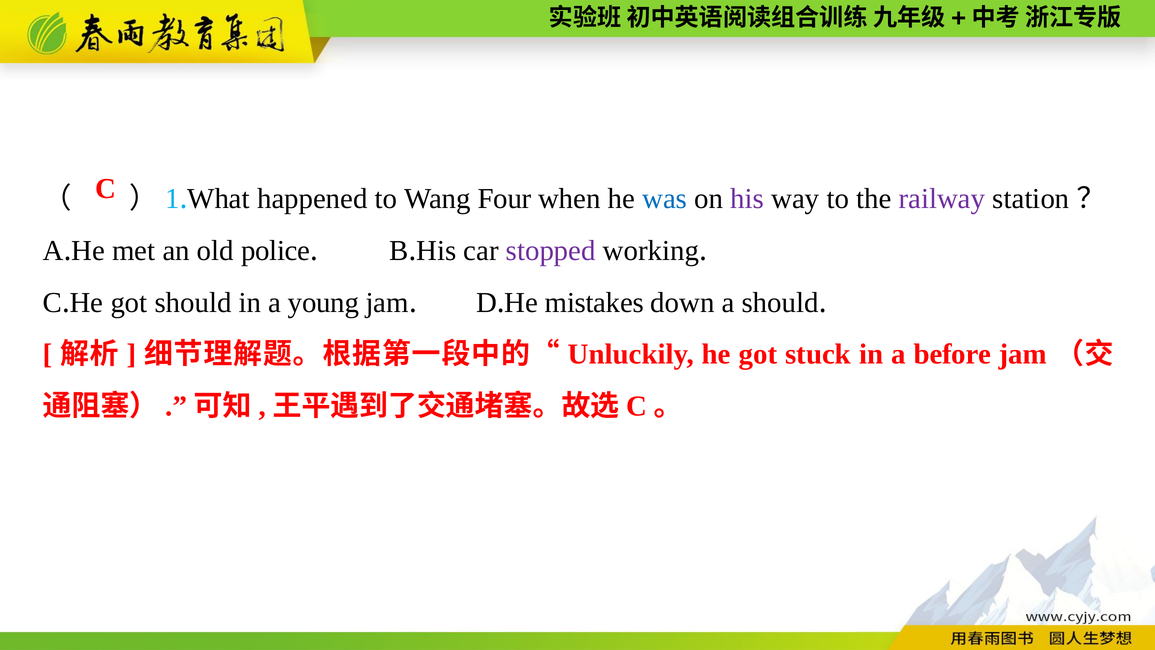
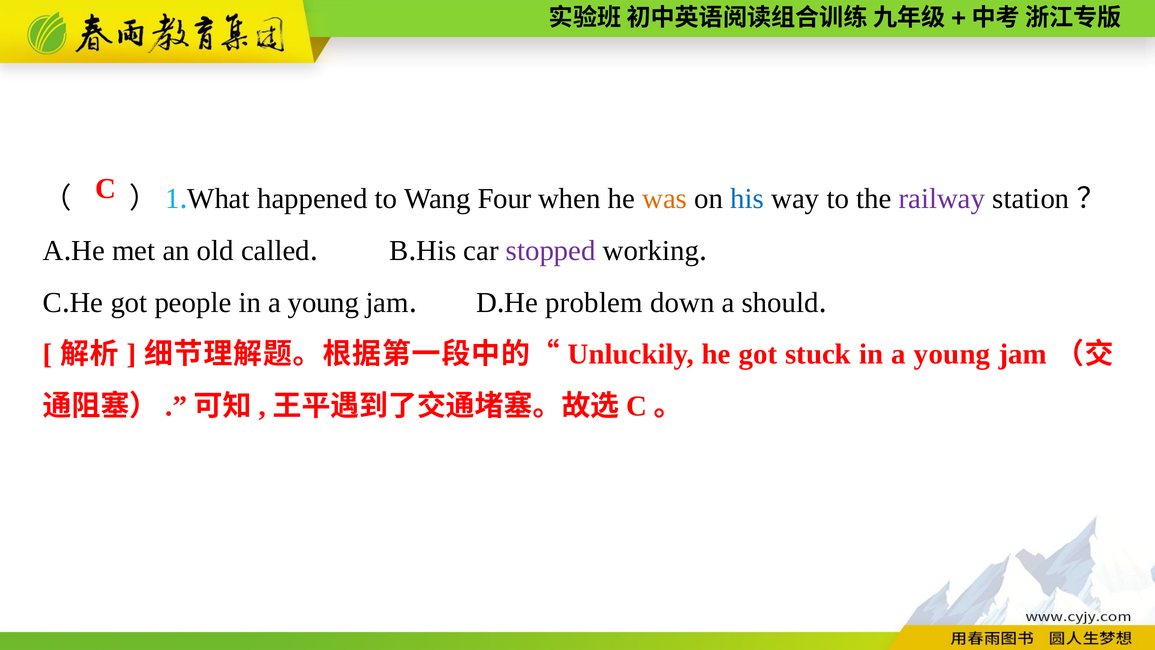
was colour: blue -> orange (665, 199)
his colour: purple -> blue (747, 199)
police: police -> called (276, 251)
got should: should -> people (193, 303)
mistakes: mistakes -> problem (594, 303)
stuck in a before: before -> young (952, 354)
